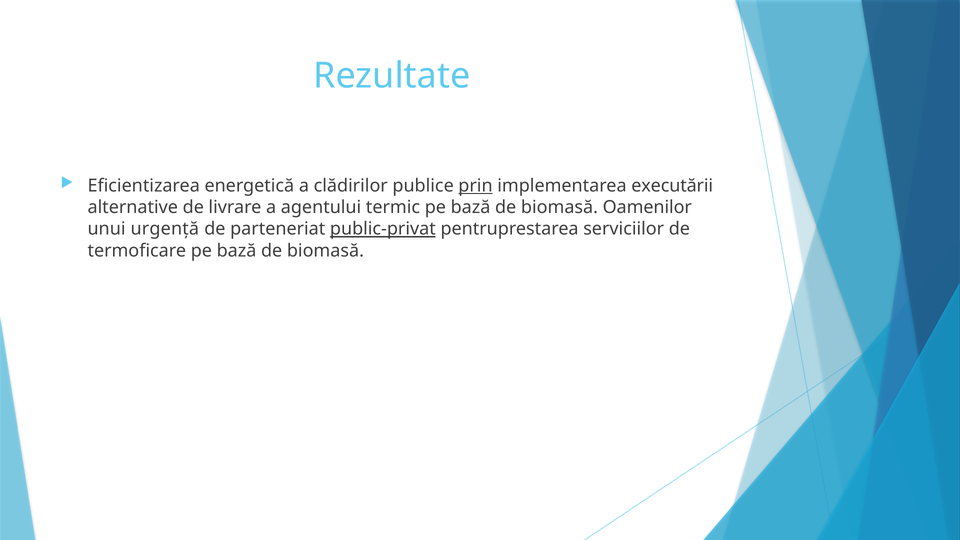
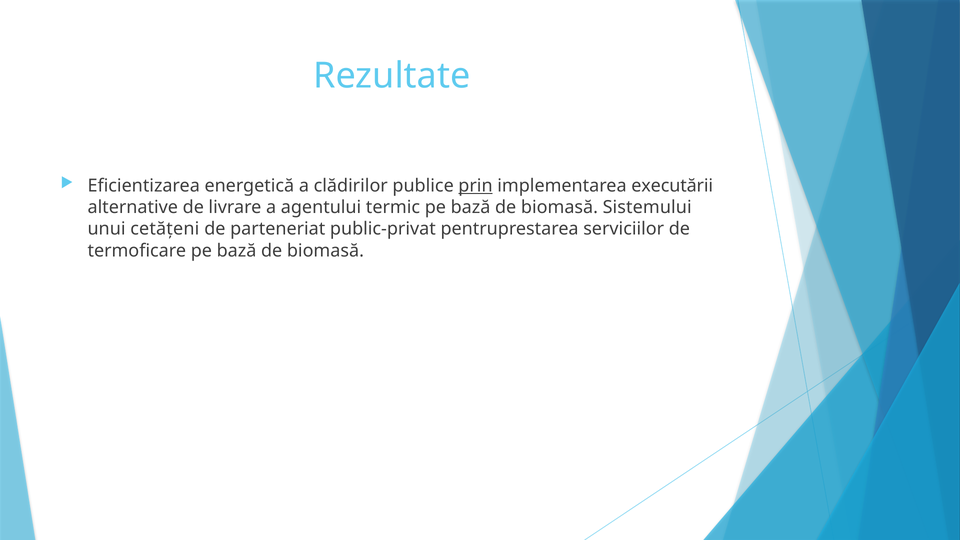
Oamenilor: Oamenilor -> Sistemului (647, 207)
urgență: urgență -> cetățeni (165, 229)
public-privat underline: present -> none (383, 229)
